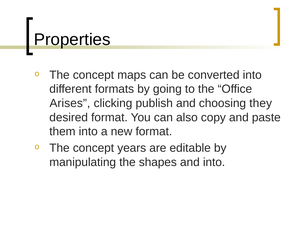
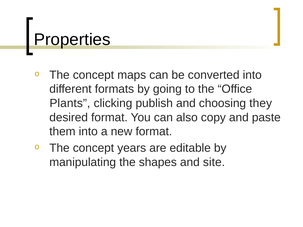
Arises: Arises -> Plants (70, 103)
and into: into -> site (214, 162)
